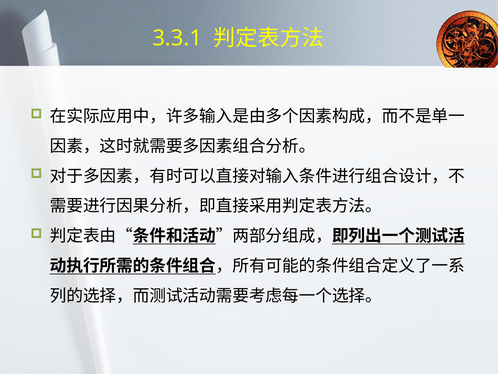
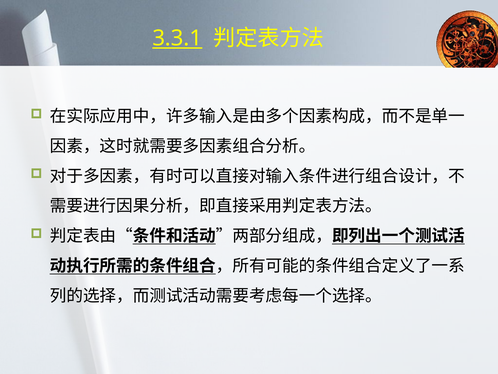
3.3.1 underline: none -> present (177, 38)
